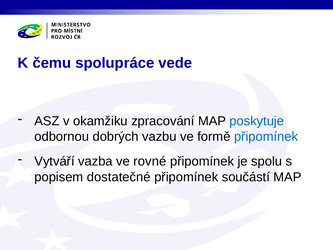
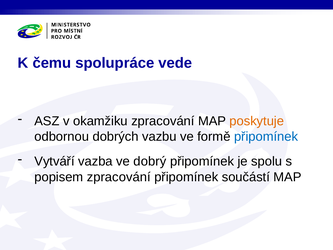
poskytuje colour: blue -> orange (257, 121)
rovné: rovné -> dobrý (150, 161)
popisem dostatečné: dostatečné -> zpracování (119, 177)
